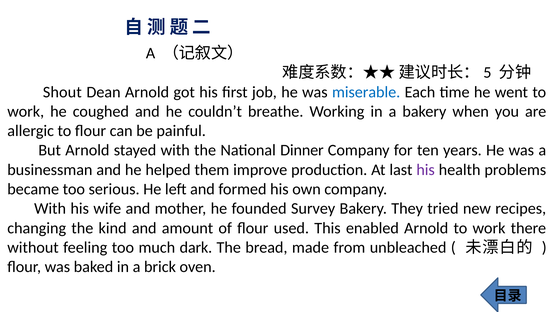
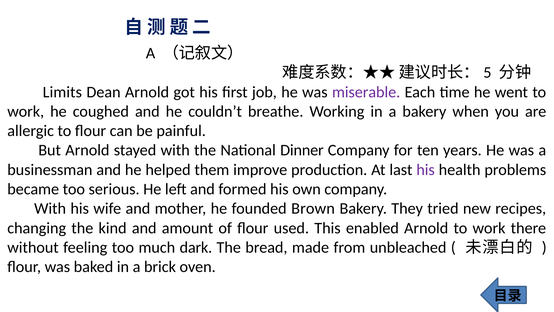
Shout: Shout -> Limits (62, 92)
miserable colour: blue -> purple (366, 92)
Survey: Survey -> Brown (313, 208)
